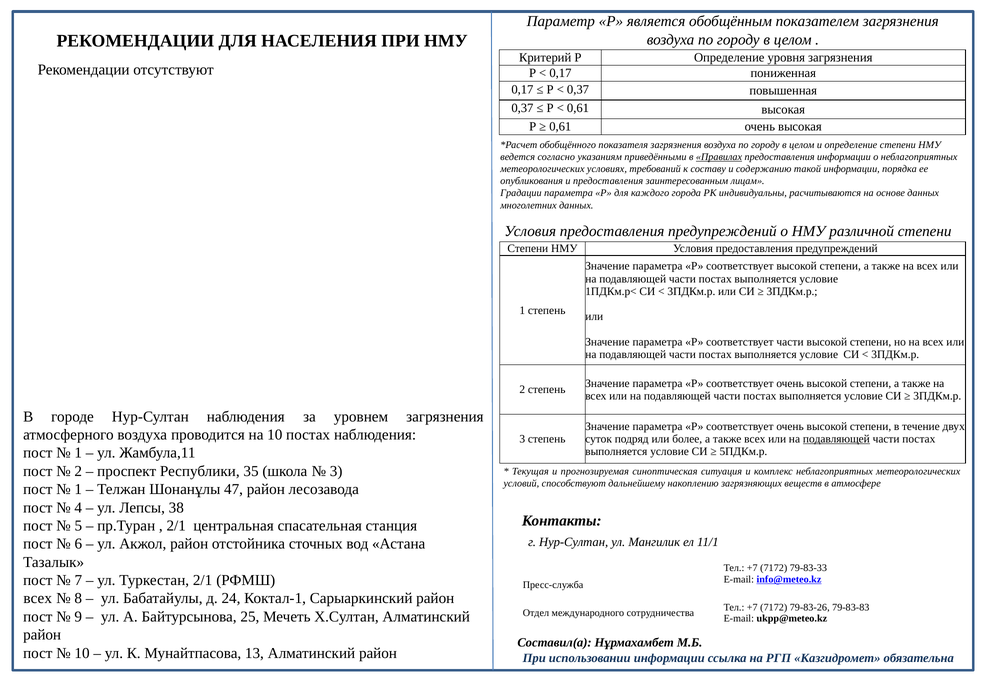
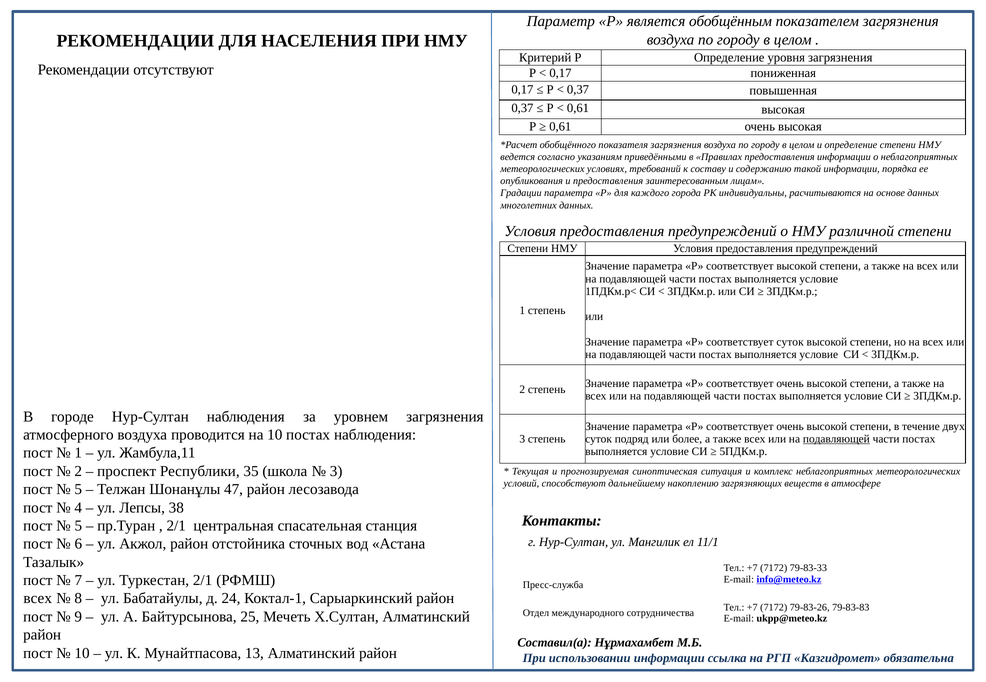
Правилах underline: present -> none (719, 157)
соответствует части: части -> суток (790, 342)
1: 1 -> 5 (78, 490)
